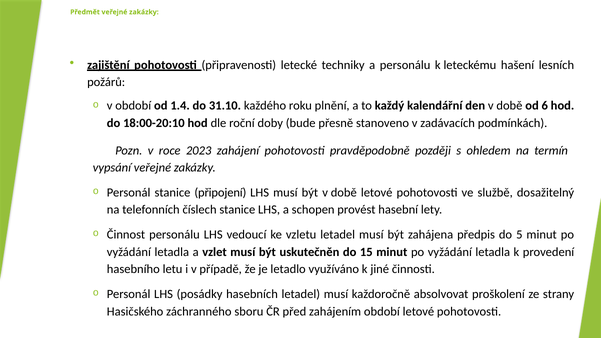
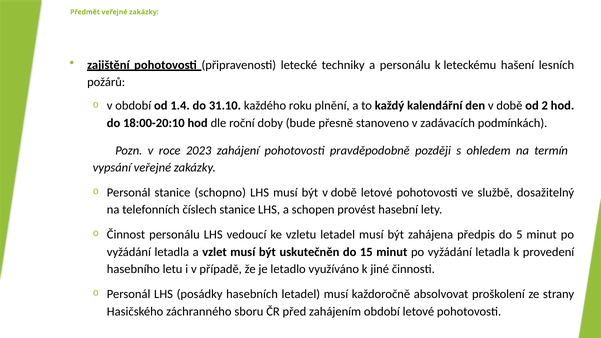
6: 6 -> 2 (545, 106)
připojení: připojení -> schopno (220, 193)
